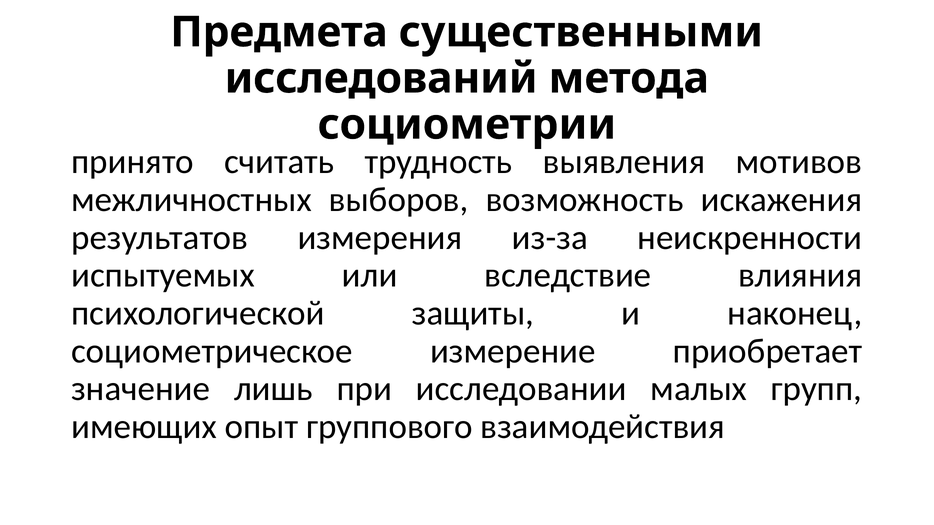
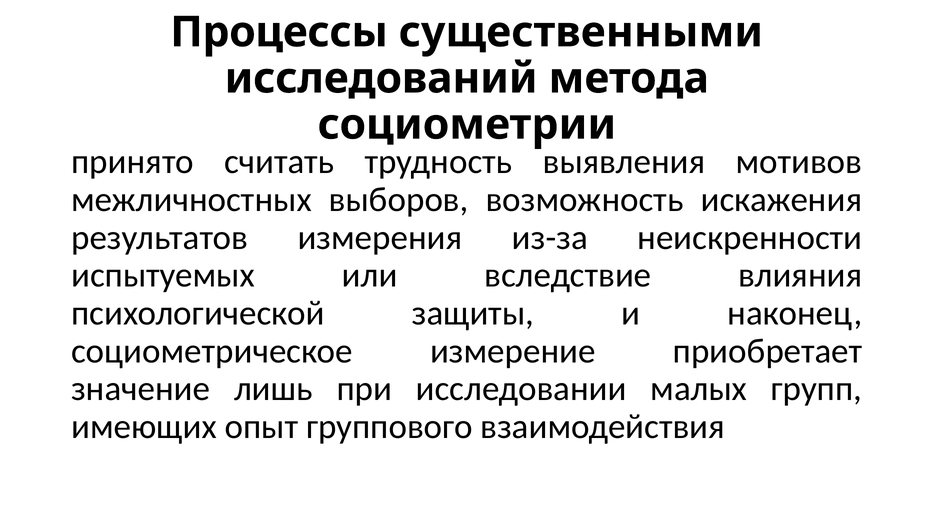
Предмета: Предмета -> Процессы (279, 32)
